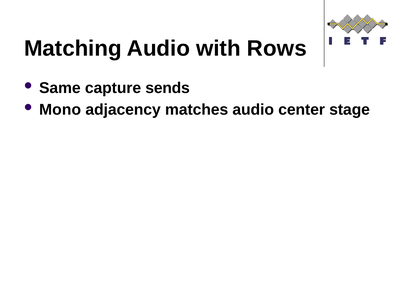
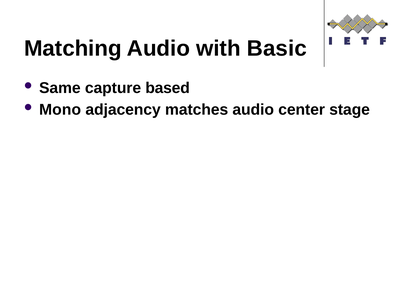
Rows: Rows -> Basic (277, 48)
sends: sends -> based (168, 88)
